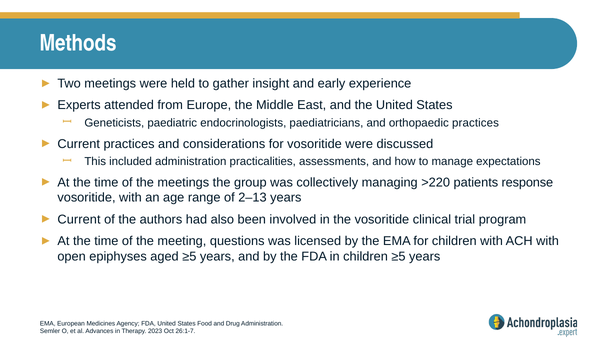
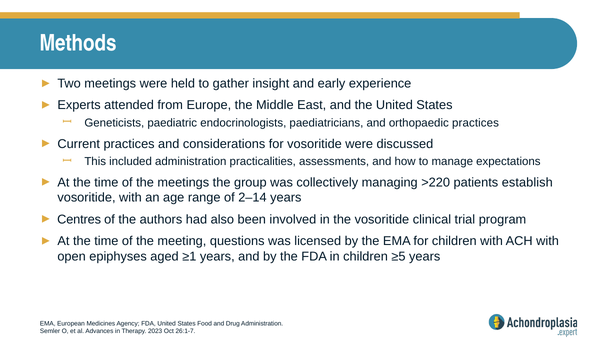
response: response -> establish (527, 183)
2–13: 2–13 -> 2–14 (252, 198)
Current: Current -> Centres (79, 220)
aged ≥5: ≥5 -> ≥1 (189, 257)
